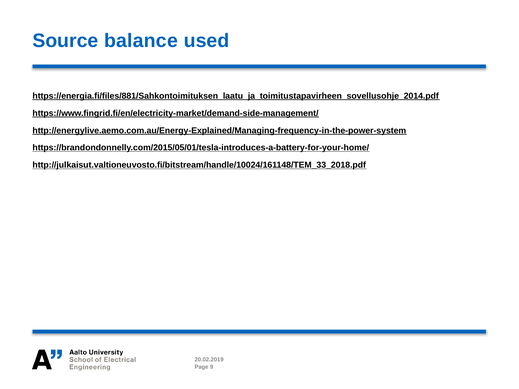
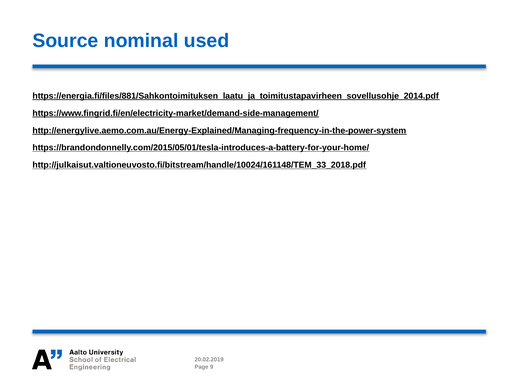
balance: balance -> nominal (141, 41)
